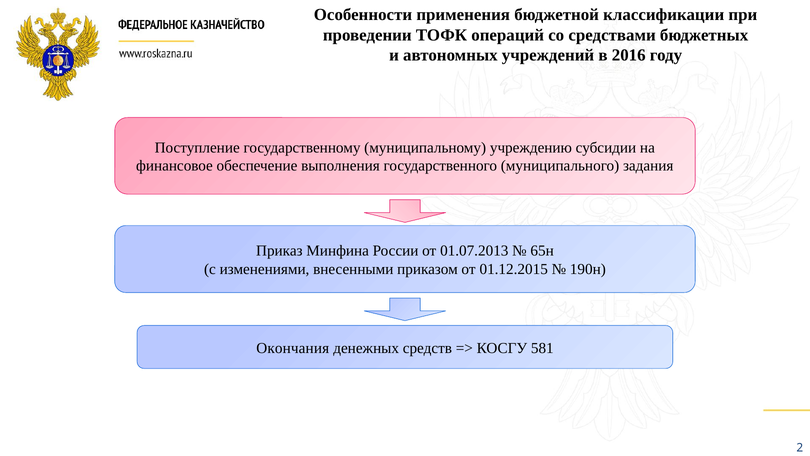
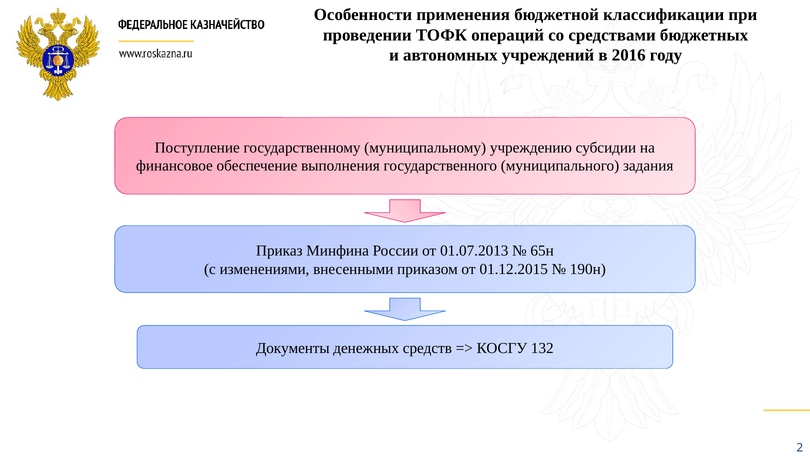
Окончания: Окончания -> Документы (293, 348)
581: 581 -> 132 (542, 348)
